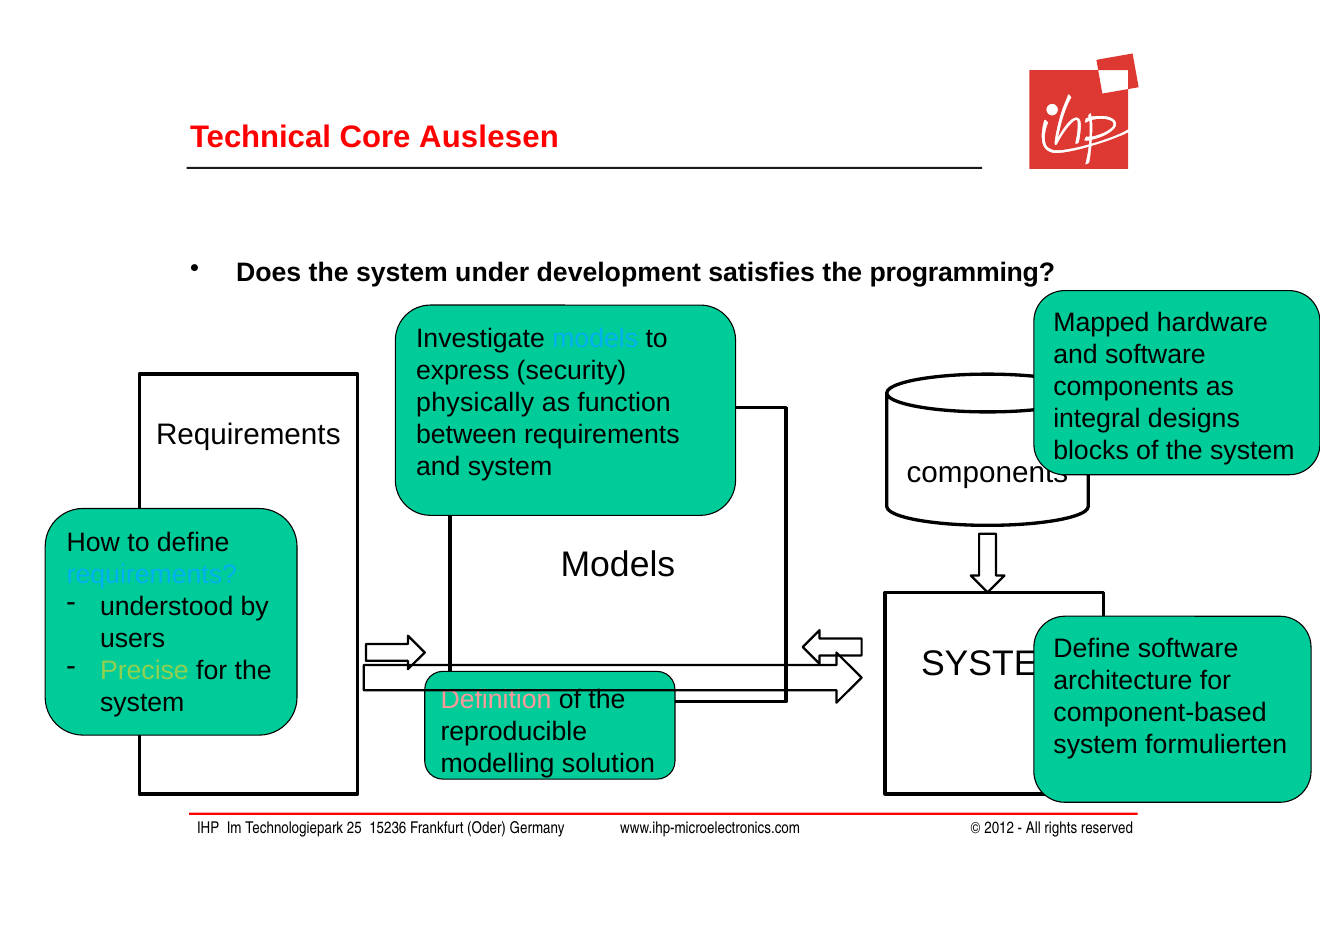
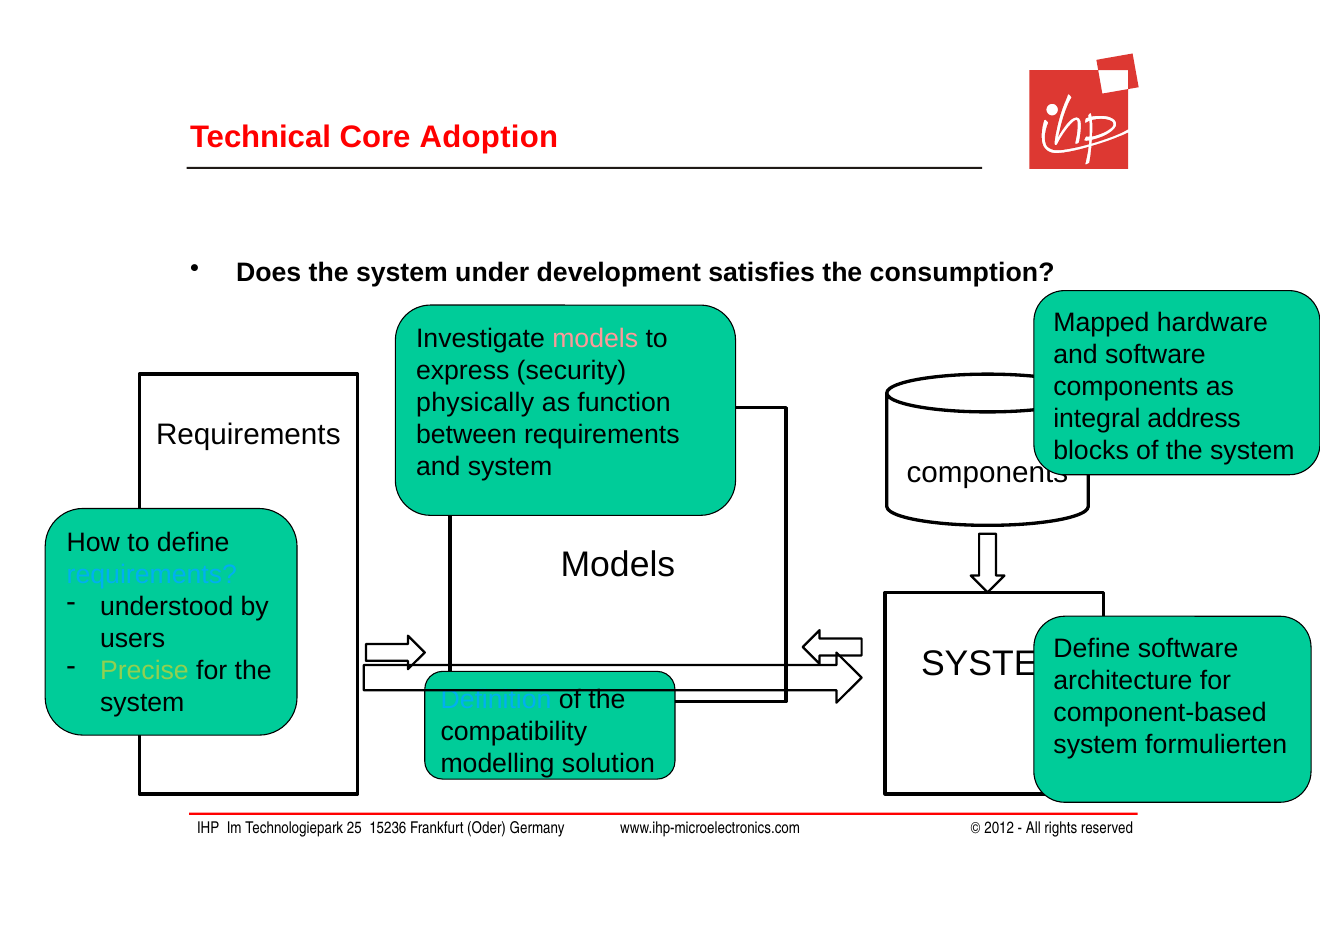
Auslesen: Auslesen -> Adoption (489, 138)
programming: programming -> consumption (962, 273)
models colour: light blue -> pink (595, 339)
designs: designs -> address (1194, 419)
Definition colour: pink -> light blue (496, 700)
reproducible: reproducible -> compatibility (514, 732)
